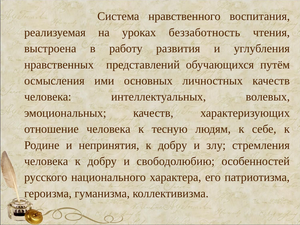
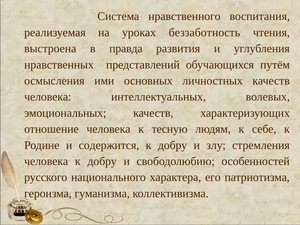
работу: работу -> правда (126, 49)
непринятия: непринятия -> содержится (109, 145)
